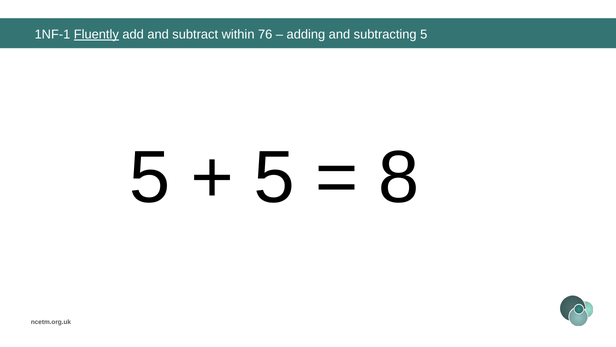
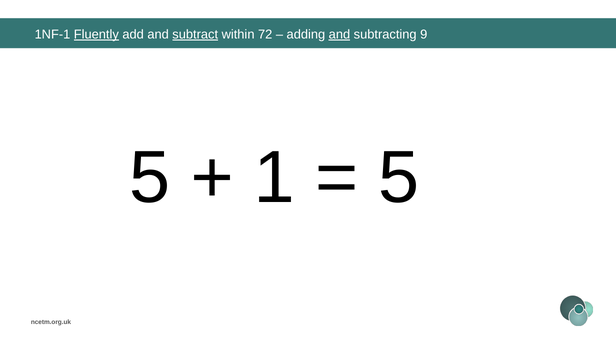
subtract underline: none -> present (195, 34)
76: 76 -> 72 (265, 34)
and underline: none -> present (339, 34)
subtracting 5: 5 -> 9 (424, 34)
5: 5 -> 1 (275, 178)
8: 8 -> 5 (399, 178)
